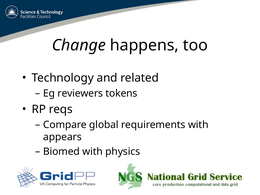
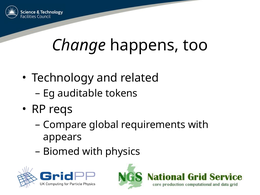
reviewers: reviewers -> auditable (80, 93)
